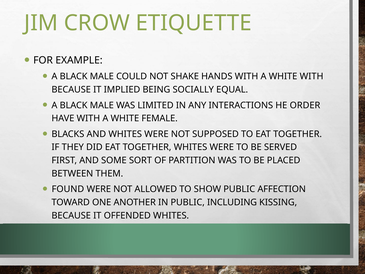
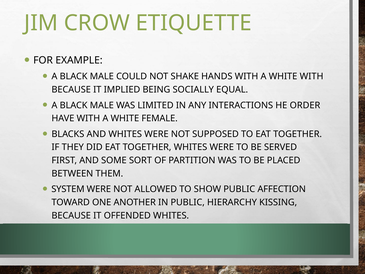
FOUND: FOUND -> SYSTEM (68, 189)
INCLUDING: INCLUDING -> HIERARCHY (232, 202)
